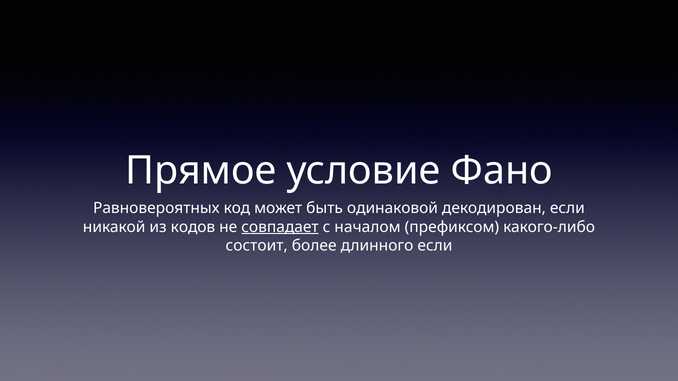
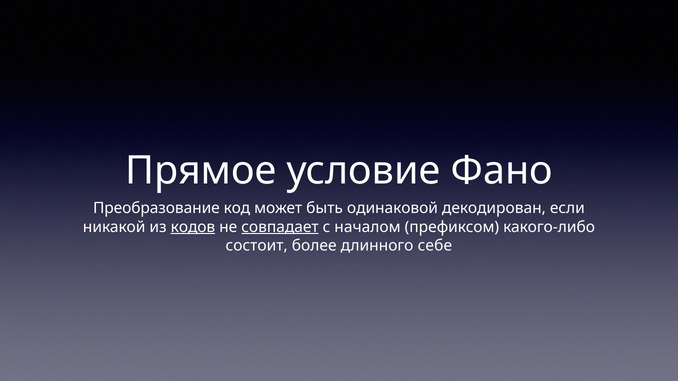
Равновероятных: Равновероятных -> Преобразование (156, 209)
кодов underline: none -> present (193, 227)
длинного если: если -> себе (435, 246)
